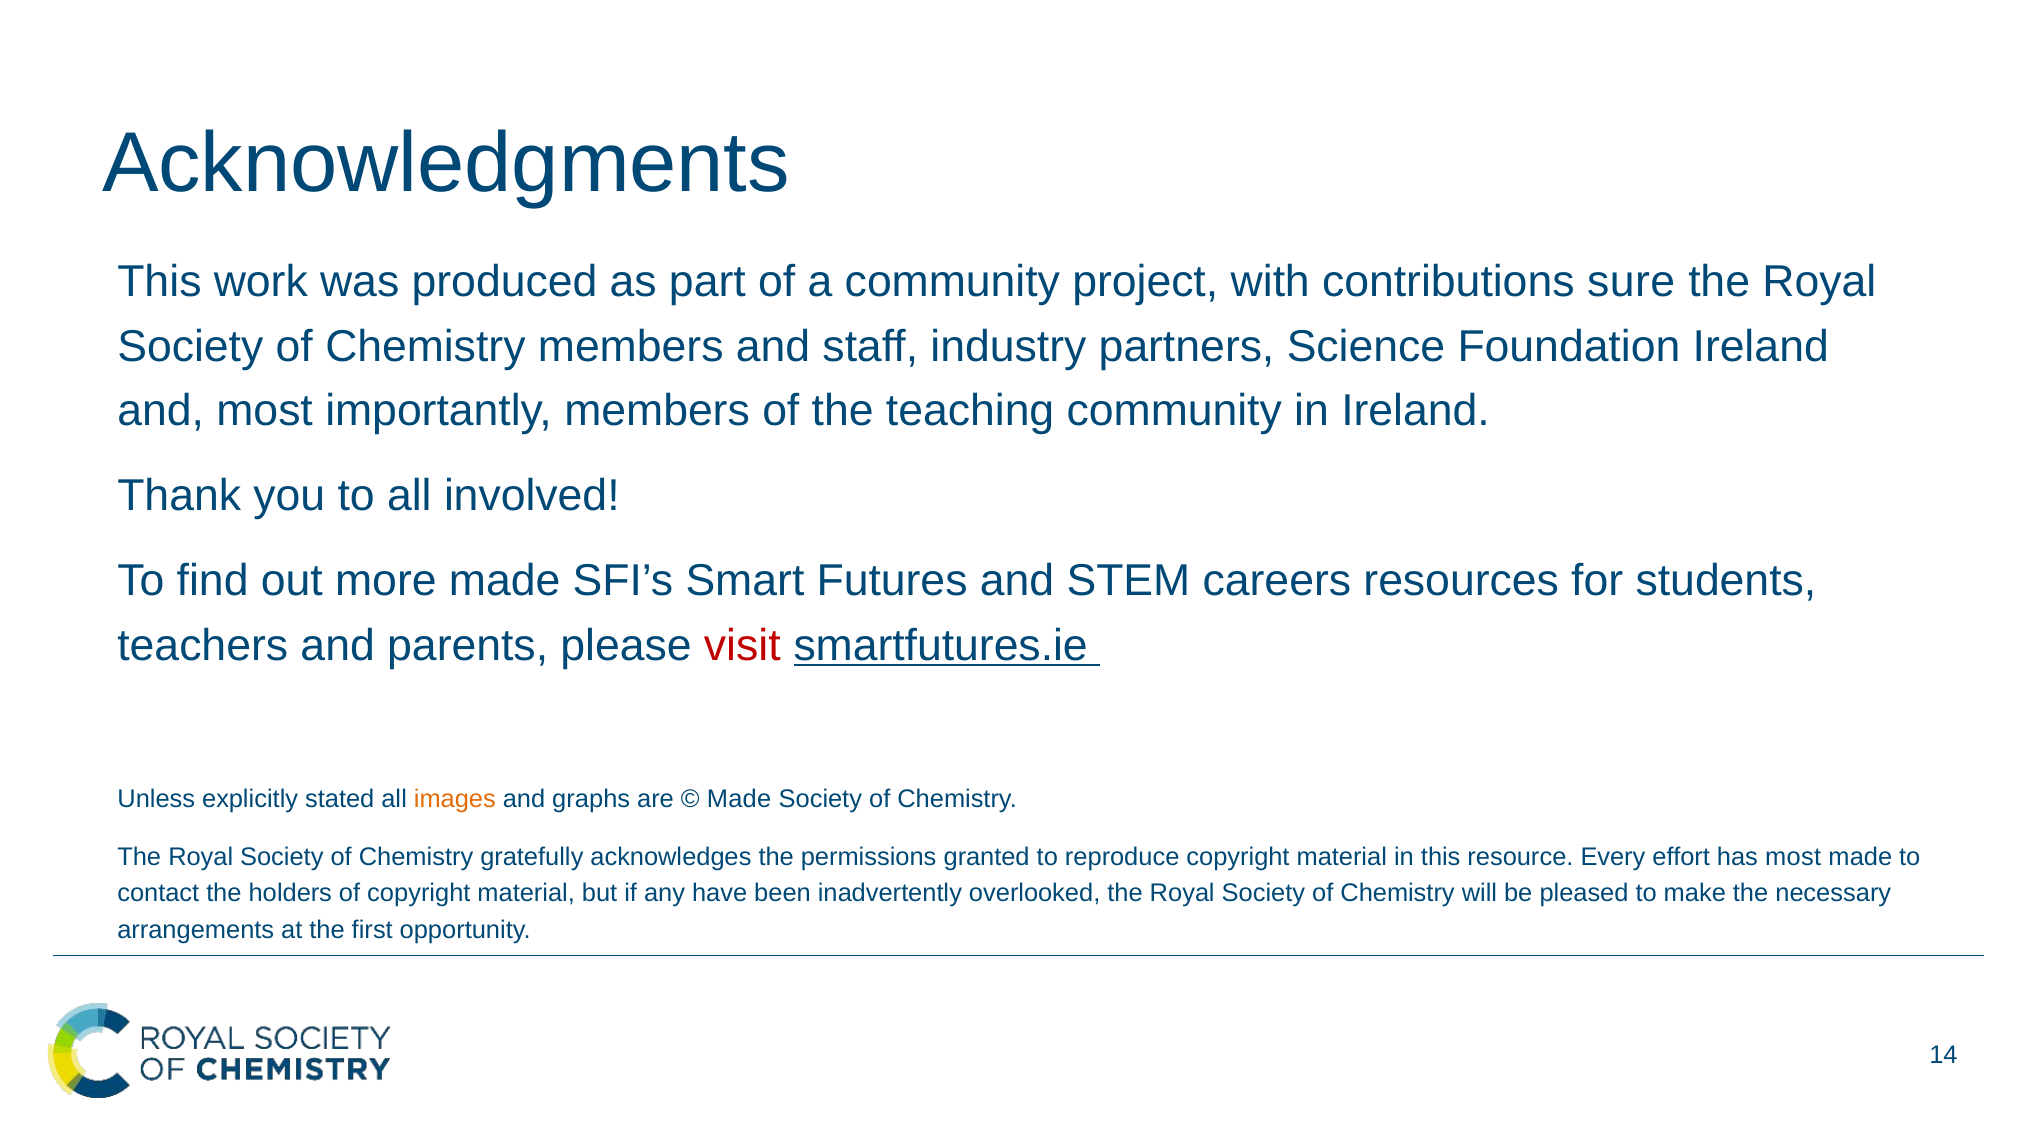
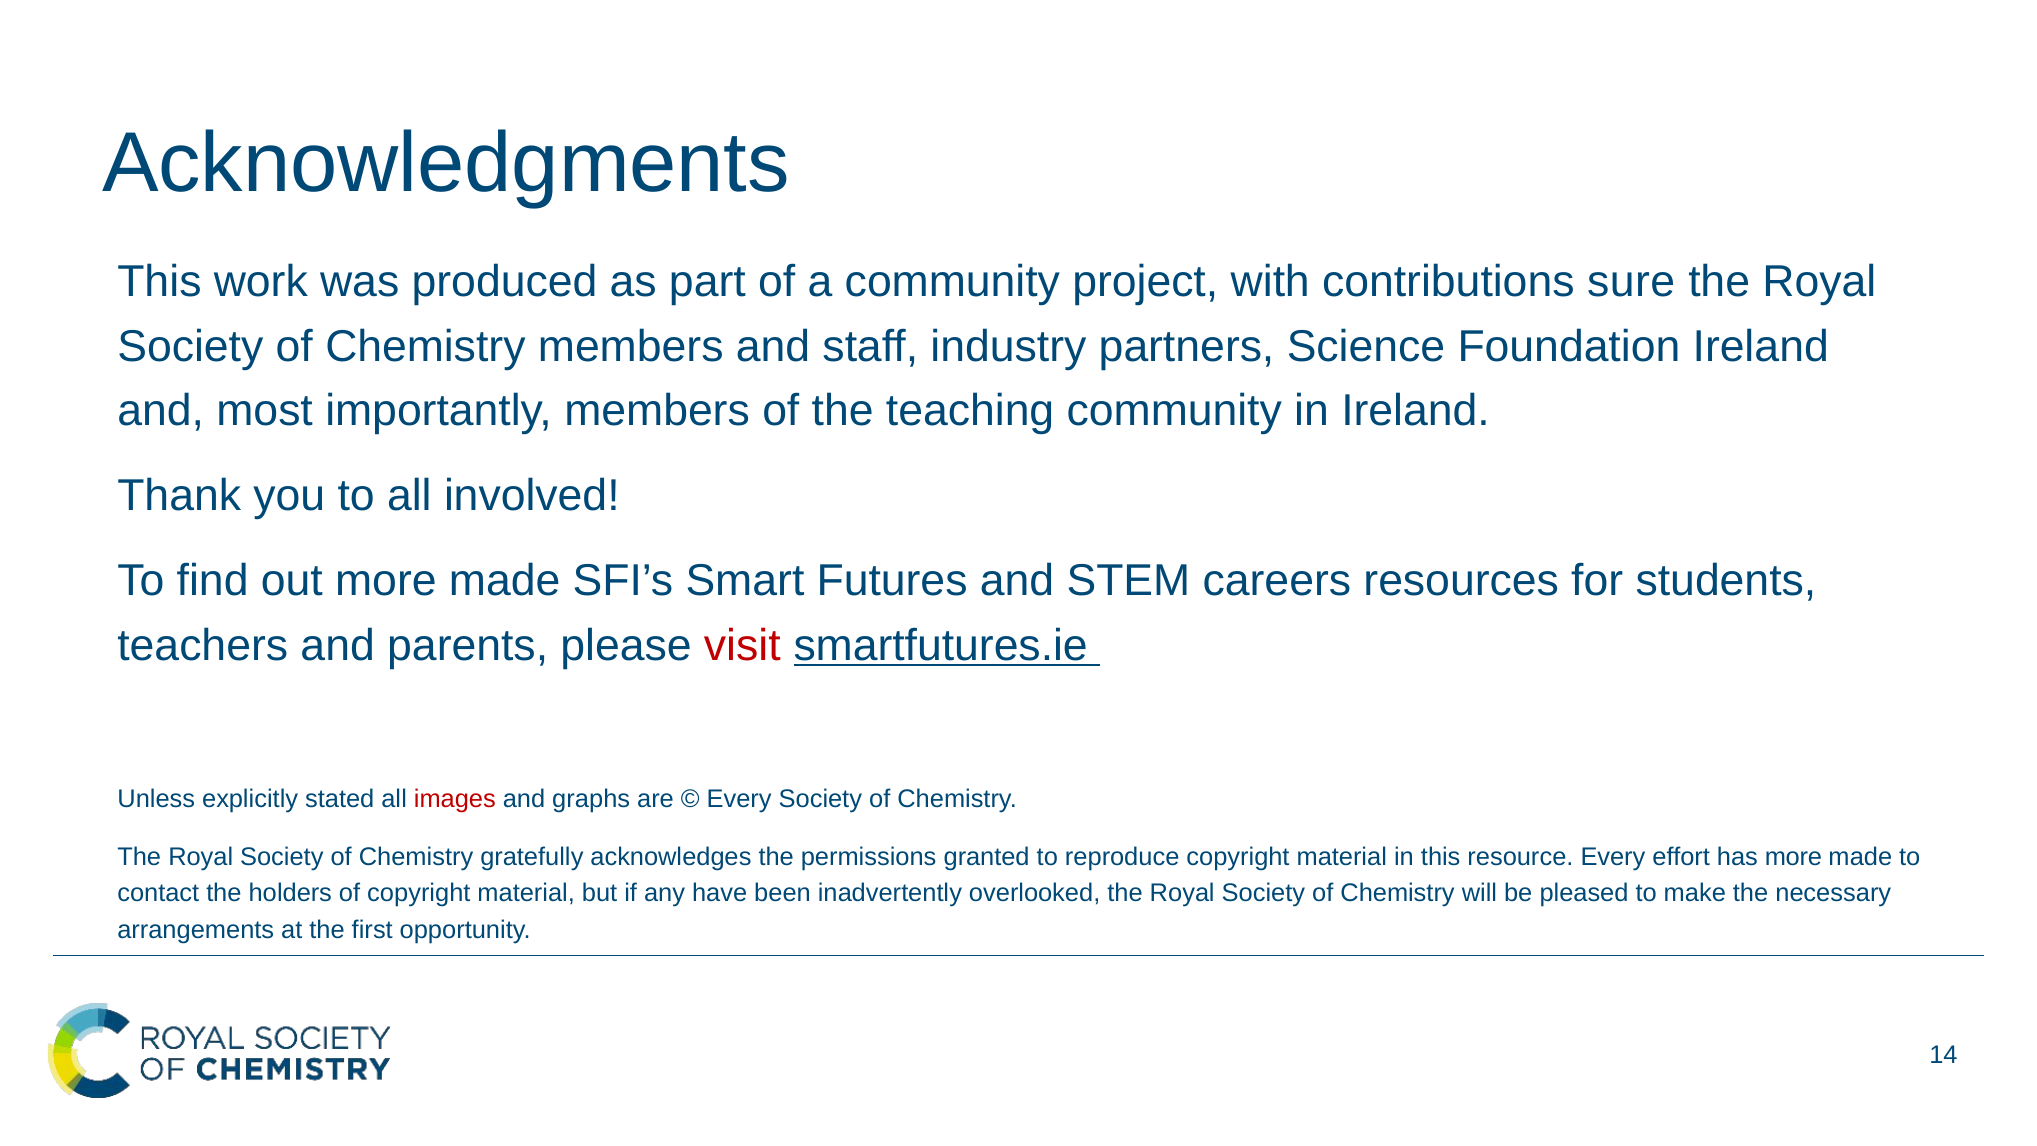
images colour: orange -> red (455, 799)
Made: Made -> Every (739, 799)
has most: most -> more (1793, 856)
